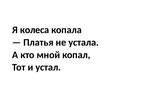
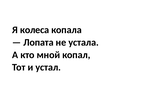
Платья: Платья -> Лопата (38, 42)
